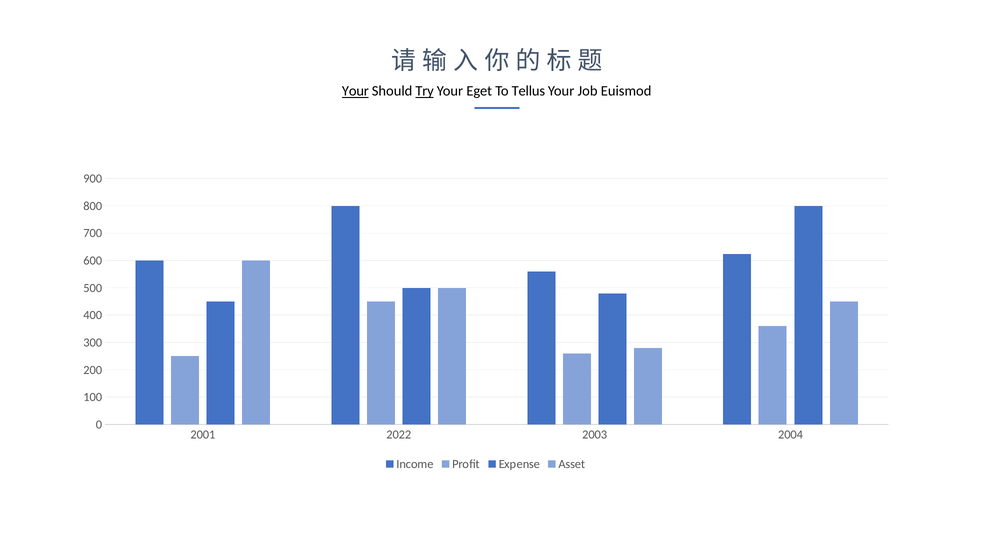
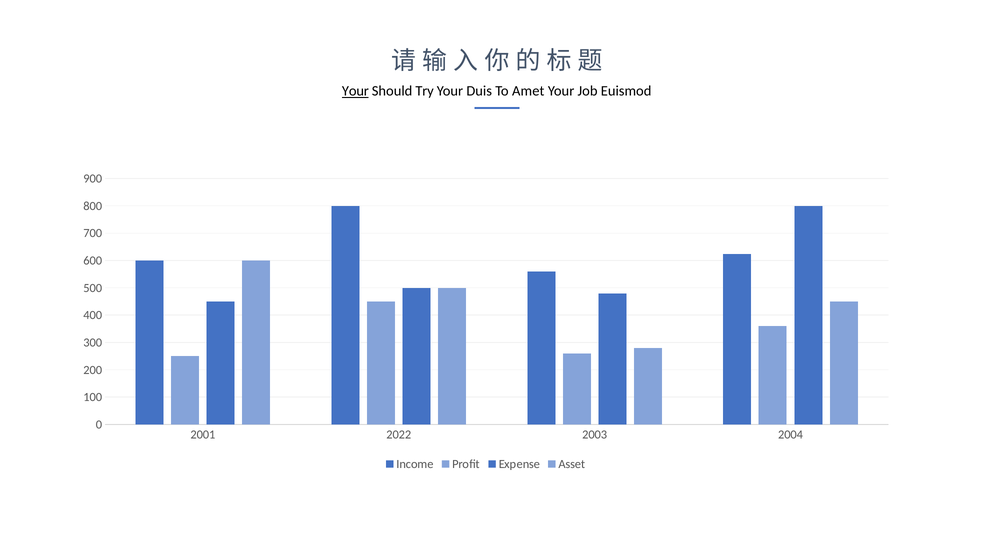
Try underline: present -> none (425, 91)
Eget: Eget -> Duis (479, 91)
Tellus: Tellus -> Amet (528, 91)
